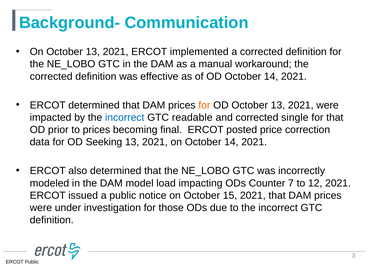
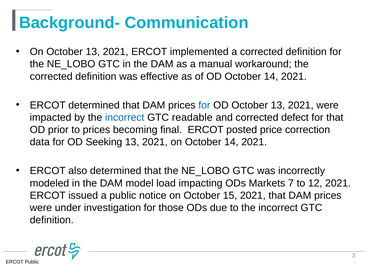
for colour: orange -> blue (204, 105)
single: single -> defect (295, 117)
Counter: Counter -> Markets (267, 183)
